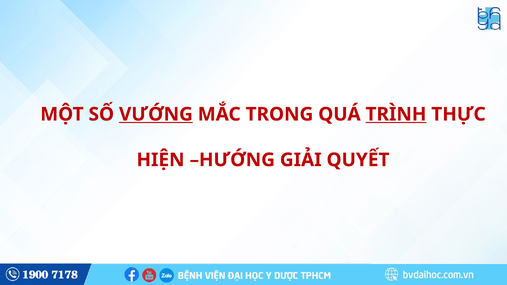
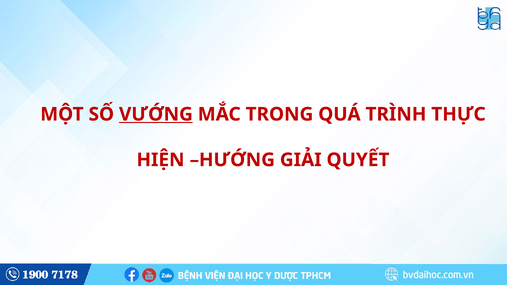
TRÌNH underline: present -> none (396, 114)
